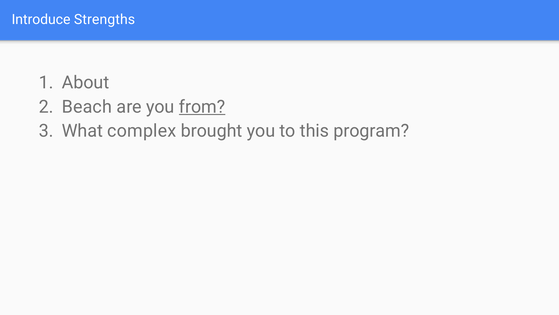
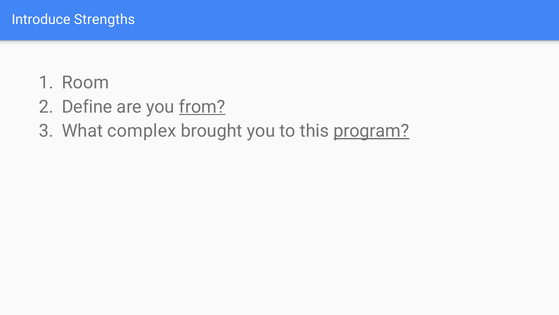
About: About -> Room (85, 83)
Beach: Beach -> Define (87, 107)
program underline: none -> present (371, 131)
